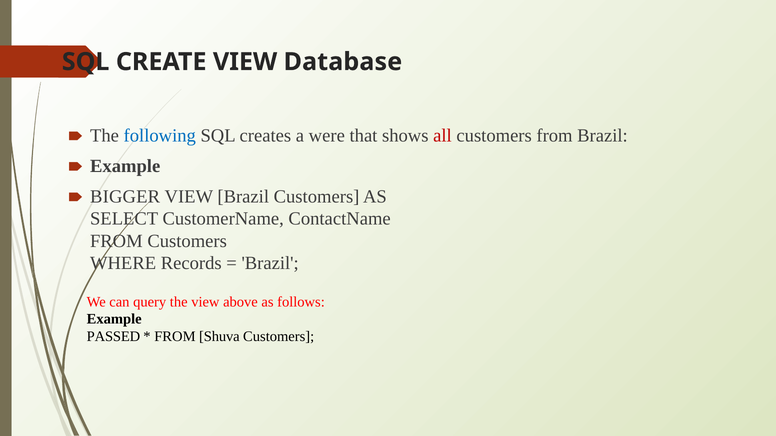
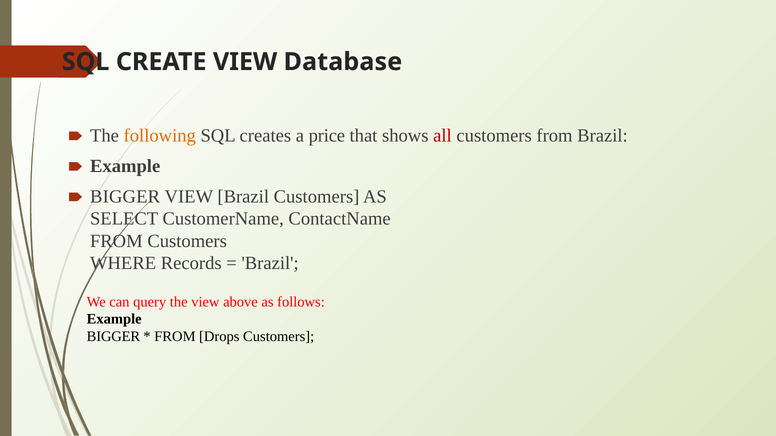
following colour: blue -> orange (160, 136)
were: were -> price (327, 136)
PASSED: PASSED -> BIGGER (113, 337)
Shuva: Shuva -> Drops (219, 337)
